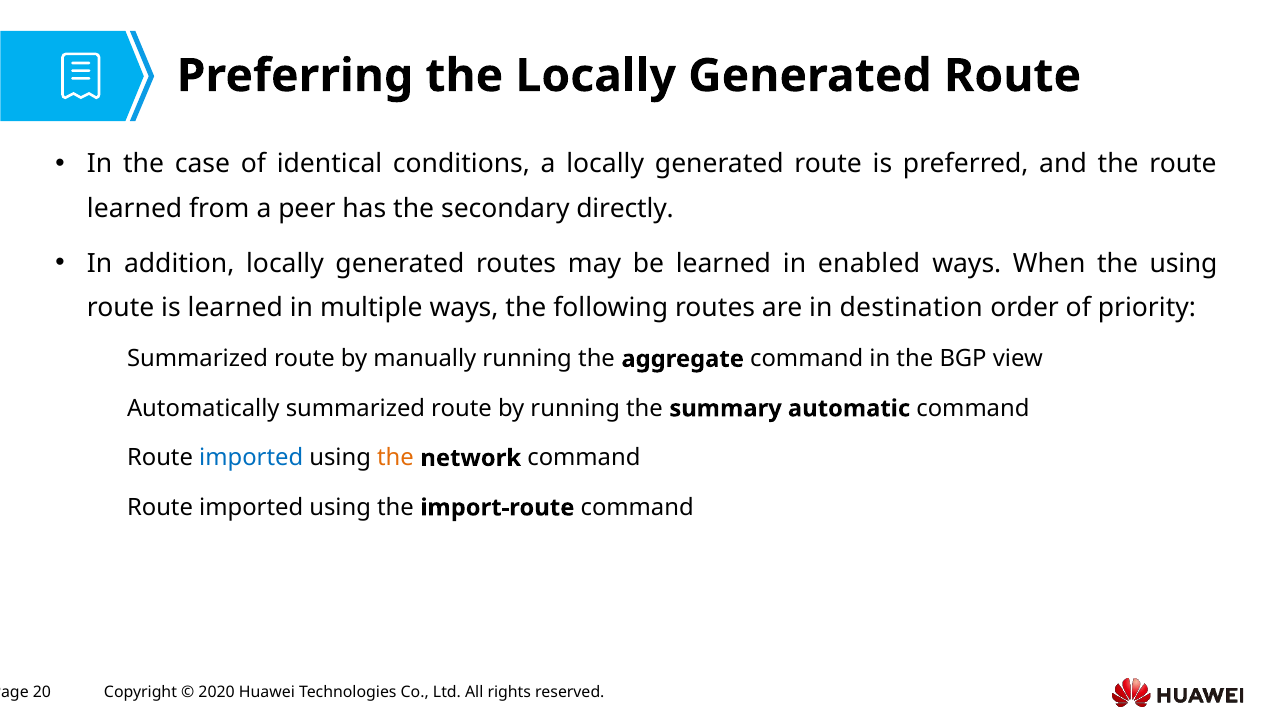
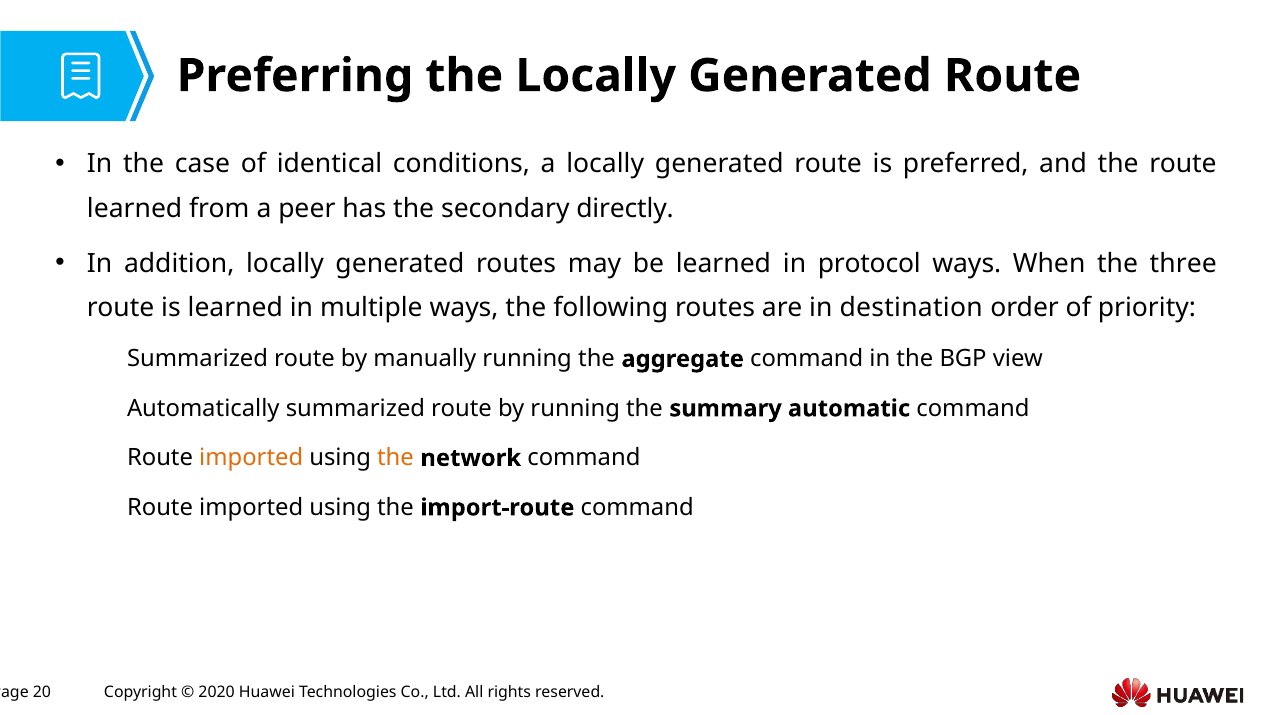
enabled: enabled -> protocol (869, 264)
the using: using -> three (1183, 264)
imported colour: blue -> orange (251, 458)
